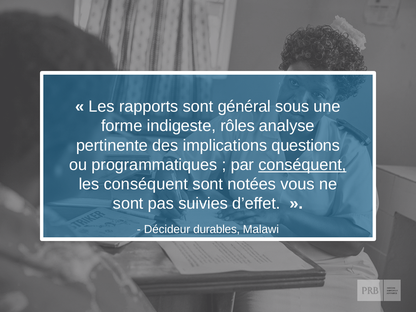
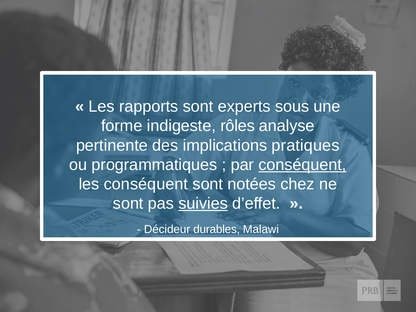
général: général -> experts (244, 107)
questions: questions -> pratiques (306, 145)
vous: vous -> chez (298, 184)
suivies underline: none -> present (203, 204)
